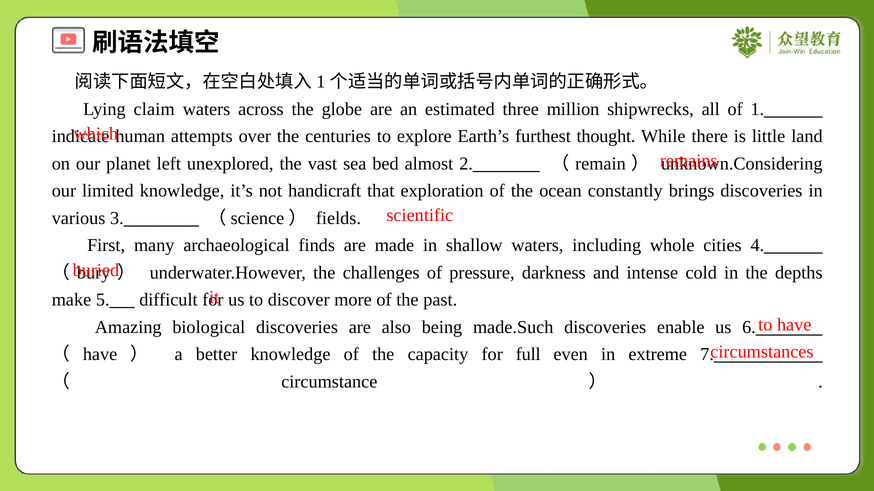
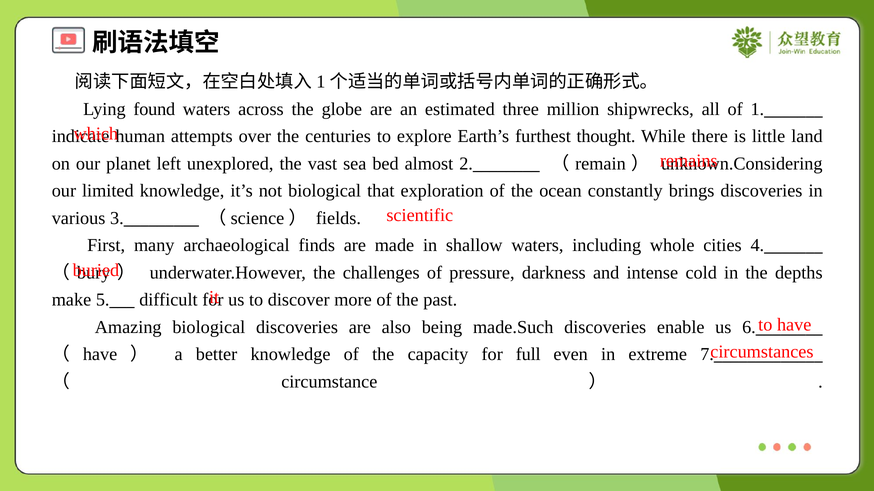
claim: claim -> found (154, 109)
not handicraft: handicraft -> biological (325, 191)
